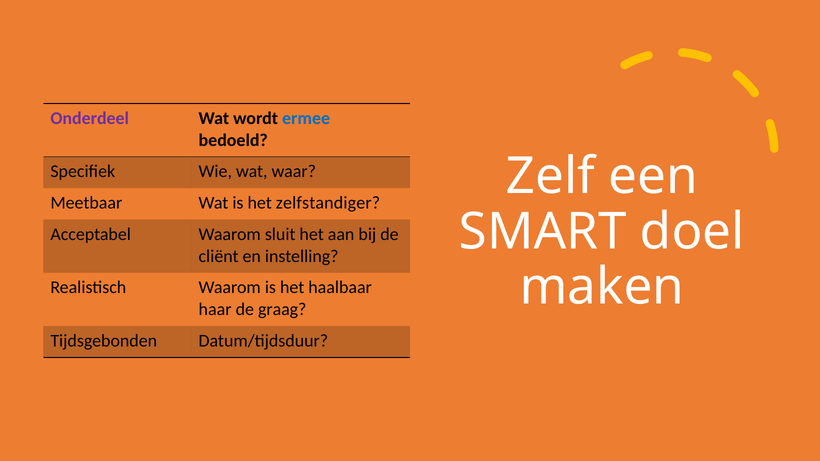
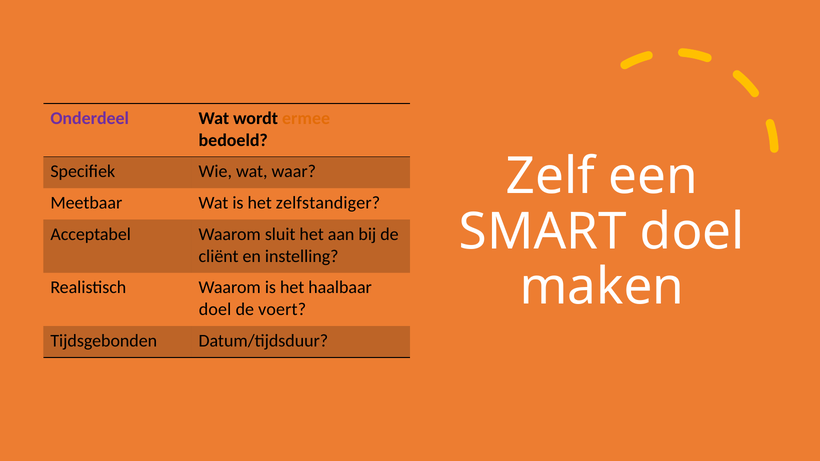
ermee colour: blue -> orange (306, 118)
haar: haar -> doel (215, 310)
graag: graag -> voert (282, 310)
